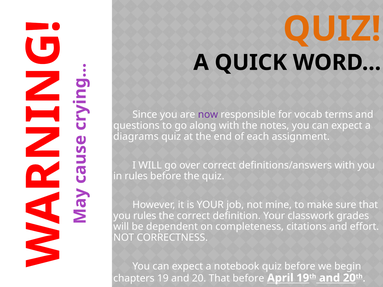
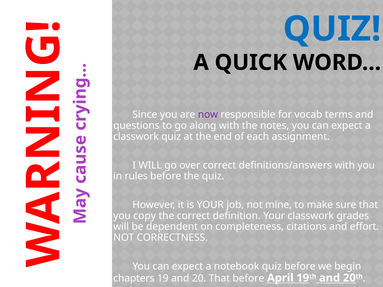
QUIZ colour: orange -> blue (332, 29)
diagrams: diagrams -> classwork (136, 137)
you rules: rules -> copy (145, 216)
